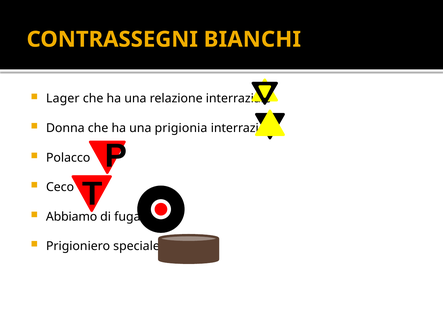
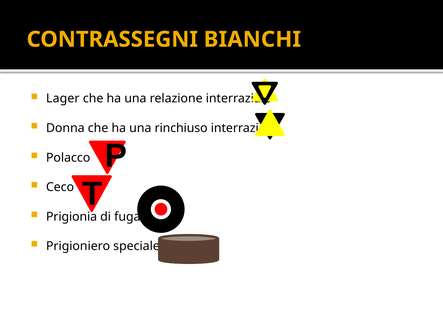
prigionia: prigionia -> rinchiuso (181, 128)
Abbiamo: Abbiamo -> Prigionia (72, 217)
